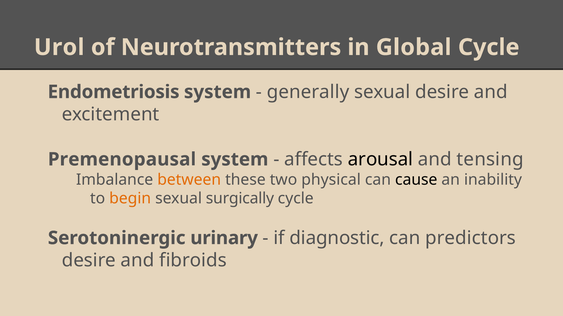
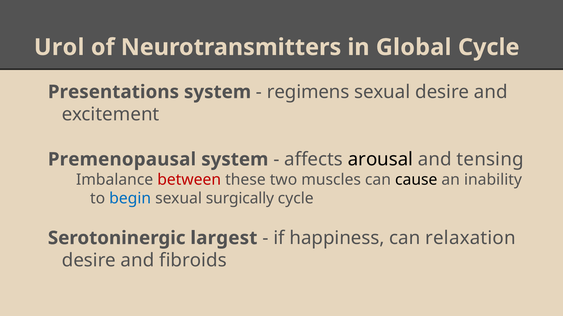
Endometriosis: Endometriosis -> Presentations (113, 92)
generally: generally -> regimens (308, 92)
between colour: orange -> red (189, 180)
physical: physical -> muscles (331, 180)
begin colour: orange -> blue (130, 199)
urinary: urinary -> largest (224, 239)
diagnostic: diagnostic -> happiness (337, 239)
predictors: predictors -> relaxation (470, 239)
